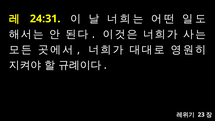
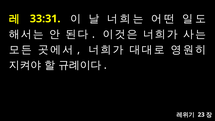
24:31: 24:31 -> 33:31 (45, 19)
